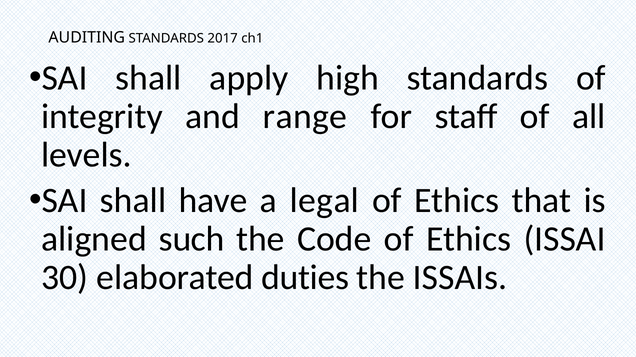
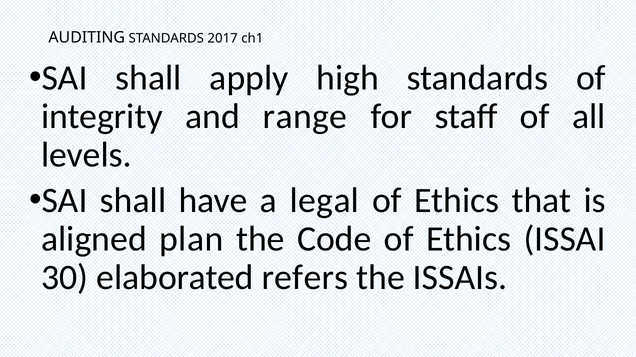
such: such -> plan (191, 239)
duties: duties -> refers (305, 278)
